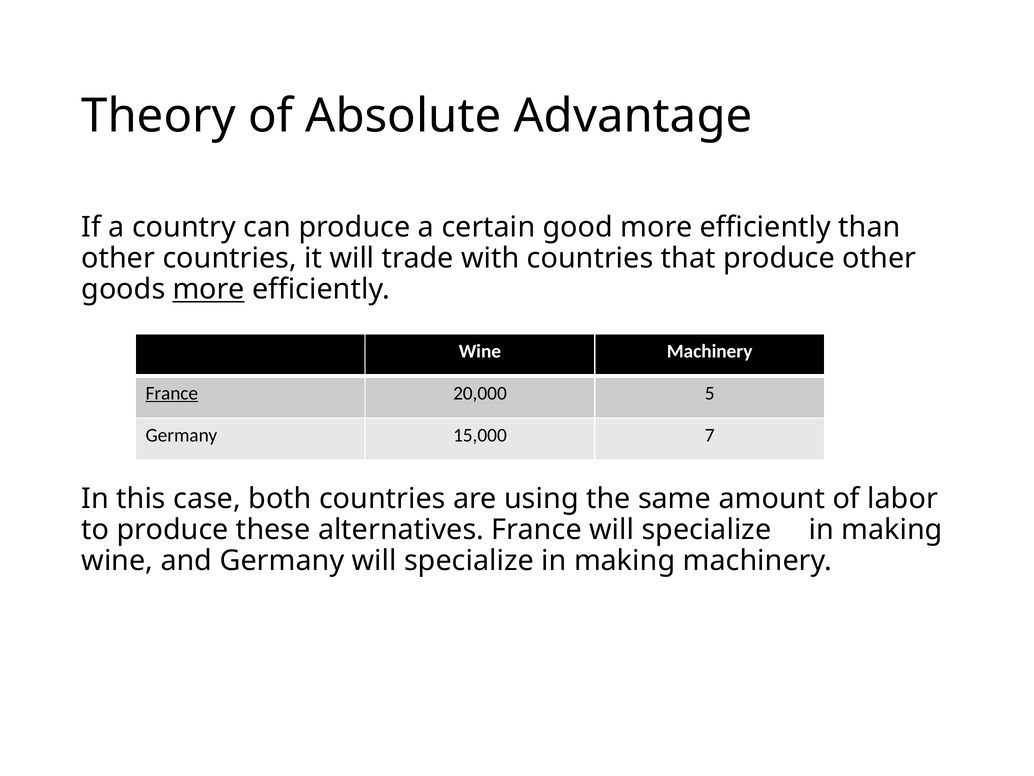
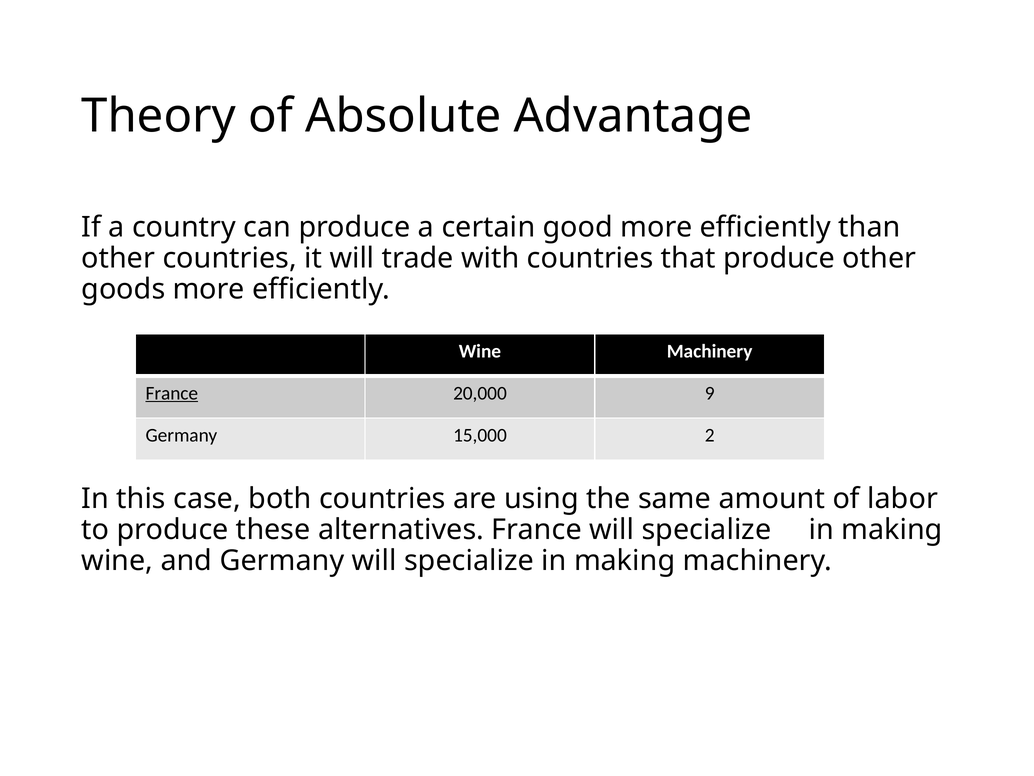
more underline: present -> none (209, 289)
5: 5 -> 9 (710, 393)
7: 7 -> 2 (710, 435)
